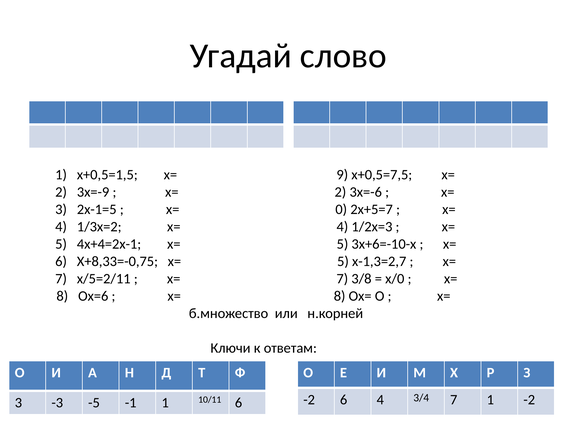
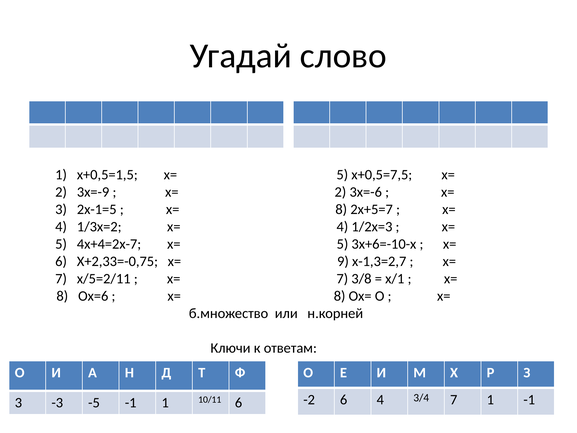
х+0,5=1,5 х= 9: 9 -> 5 (342, 175)
0: 0 -> 8 (341, 209)
4х+4=2х-1: 4х+4=2х-1 -> 4х+4=2х-7 (109, 244)
Х+8,33=-0,75: Х+8,33=-0,75 -> Х+2,33=-0,75 (117, 261)
5: 5 -> 9 (343, 261)
х/0: х/0 -> х/1 (395, 279)
1 -2: -2 -> -1 (529, 400)
